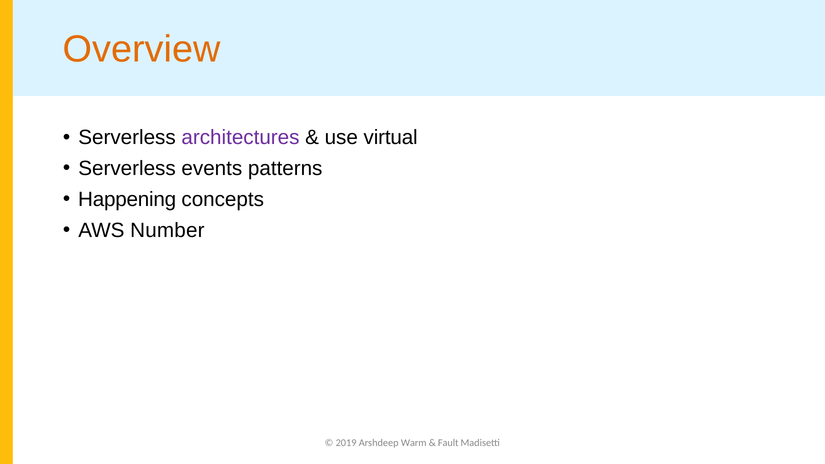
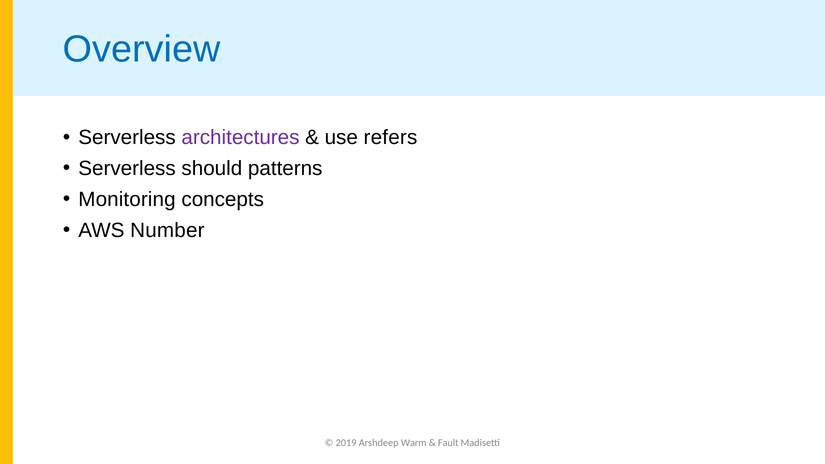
Overview colour: orange -> blue (142, 49)
virtual: virtual -> refers (390, 138)
events: events -> should (212, 169)
Happening: Happening -> Monitoring (127, 199)
